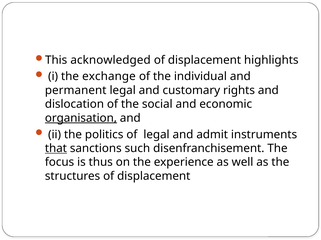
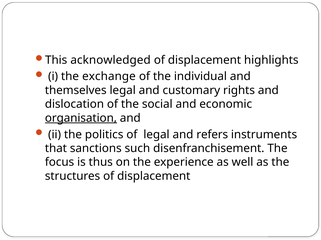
permanent: permanent -> themselves (76, 91)
admit: admit -> refers (212, 135)
that underline: present -> none (56, 149)
